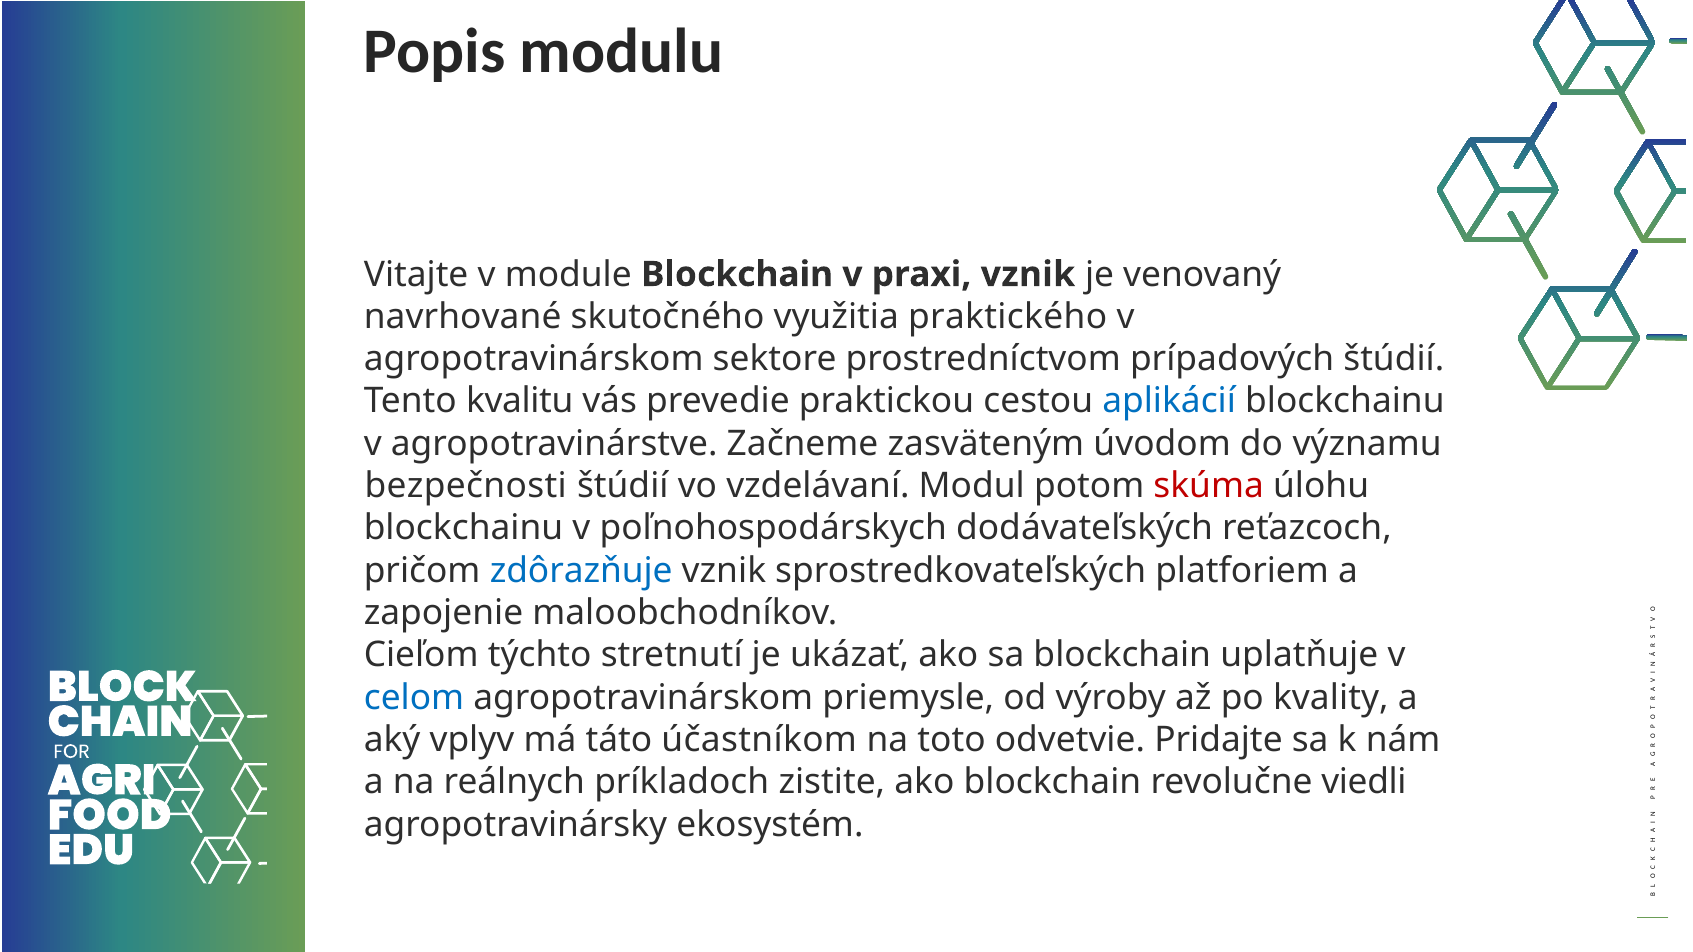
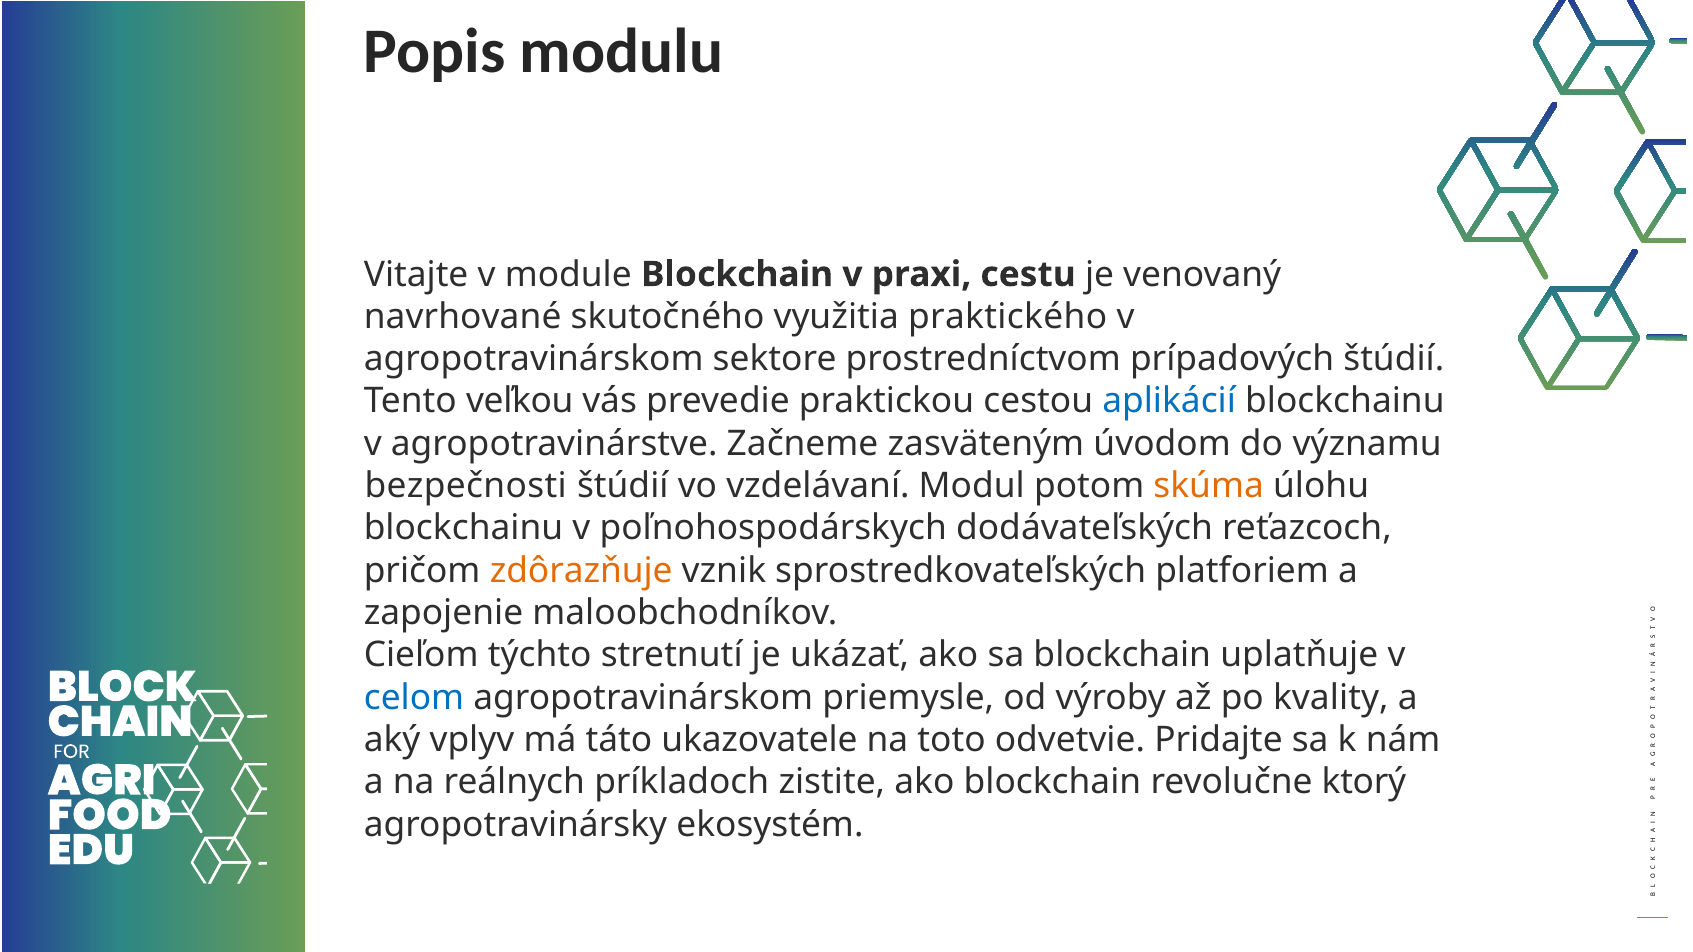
praxi vznik: vznik -> cestu (1028, 274)
kvalitu: kvalitu -> veľkou (520, 401)
skúma colour: red -> orange (1209, 486)
zdôrazňuje colour: blue -> orange (581, 571)
účastníkom: účastníkom -> ukazovatele (759, 740)
viedli: viedli -> ktorý (1364, 783)
